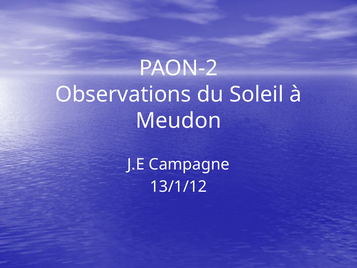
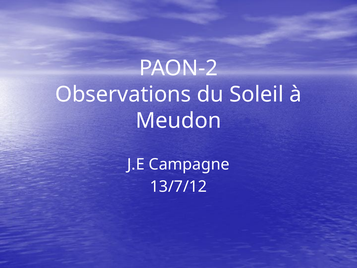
13/1/12: 13/1/12 -> 13/7/12 (178, 186)
